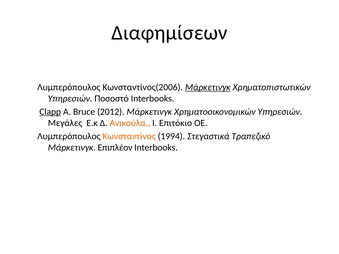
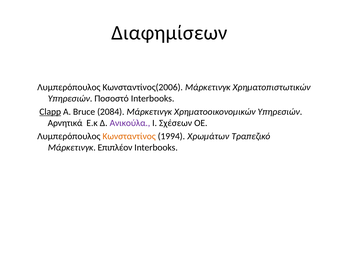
Μάρκετινγκ underline: present -> none (208, 87)
2012: 2012 -> 2084 (111, 112)
Μεγάλες: Μεγάλες -> Αρνητικά (65, 123)
Ανικούλα colour: orange -> purple (130, 123)
Επιτόκιο: Επιτόκιο -> Σχέσεων (176, 123)
Στεγαστικά: Στεγαστικά -> Χρωμάτων (208, 136)
